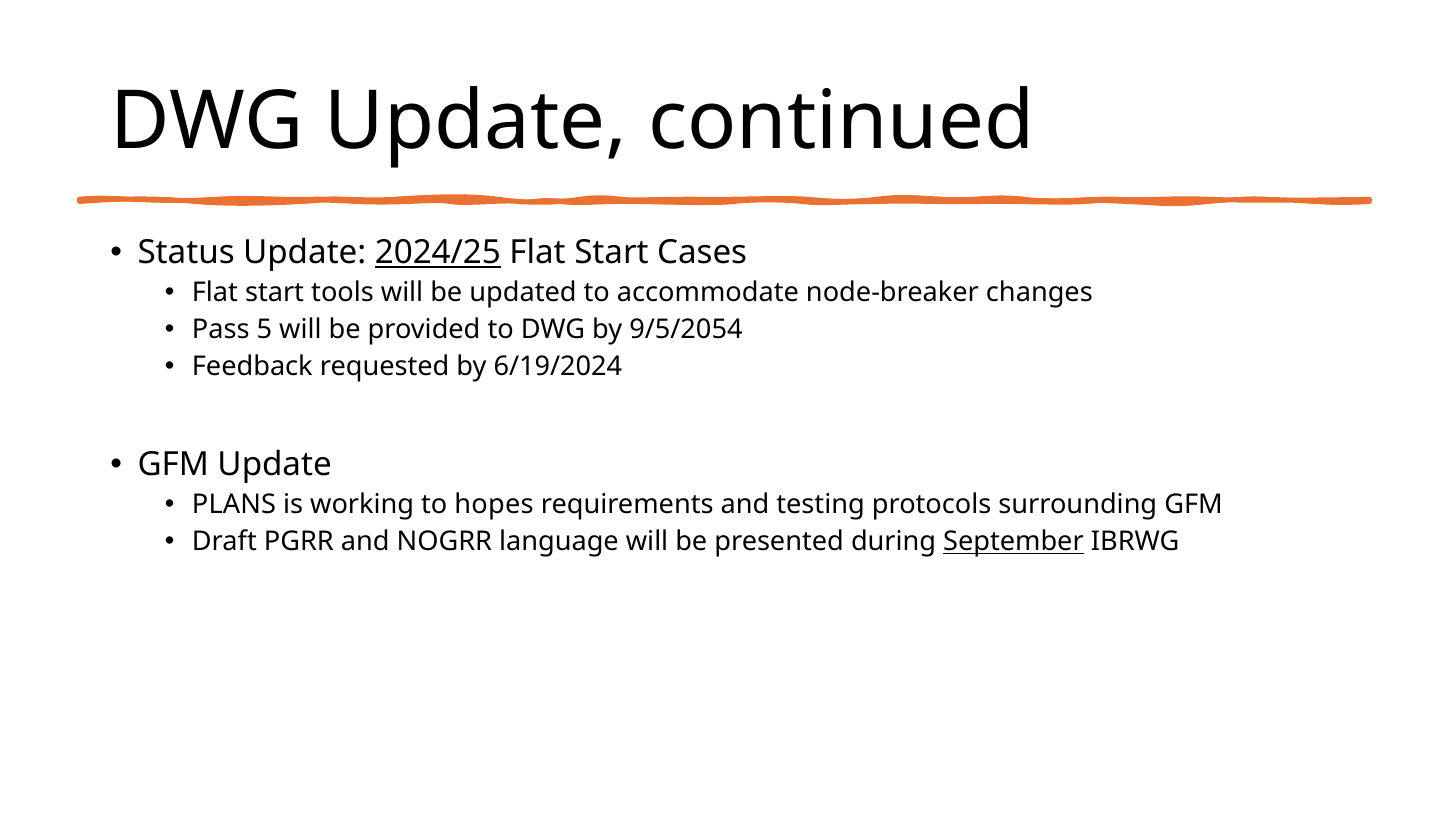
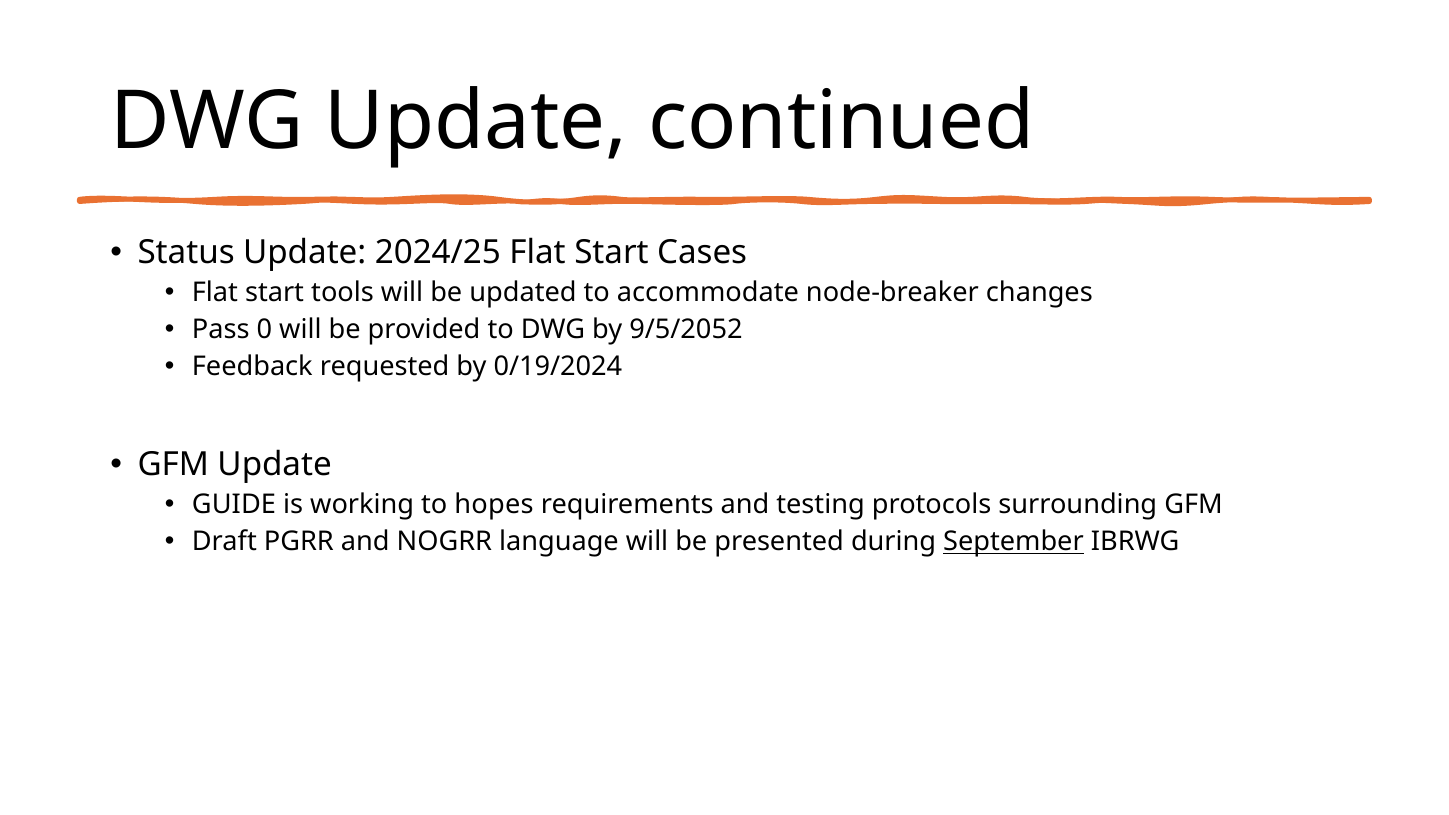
2024/25 underline: present -> none (438, 252)
5: 5 -> 0 (264, 329)
9/5/2054: 9/5/2054 -> 9/5/2052 (686, 329)
6/19/2024: 6/19/2024 -> 0/19/2024 (558, 366)
PLANS: PLANS -> GUIDE (234, 505)
